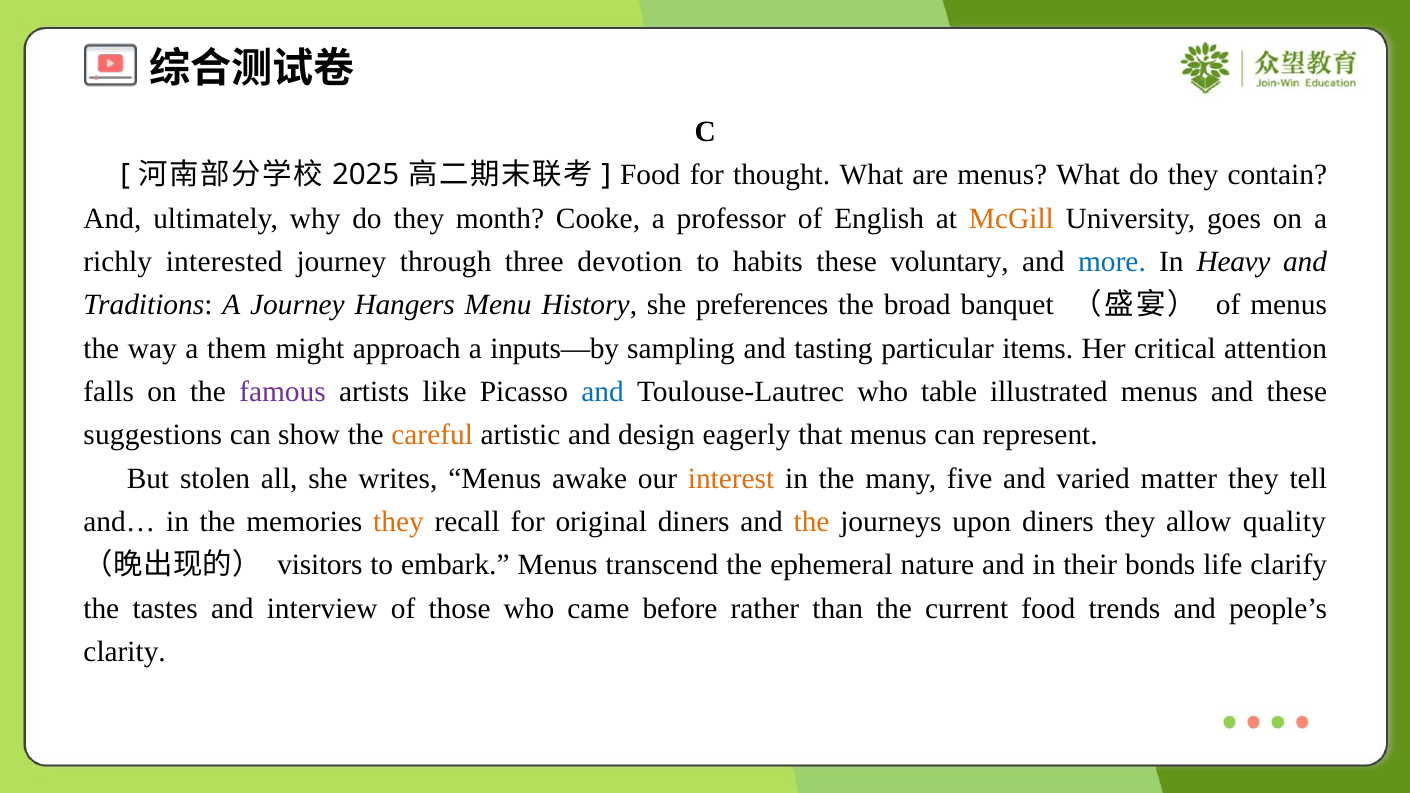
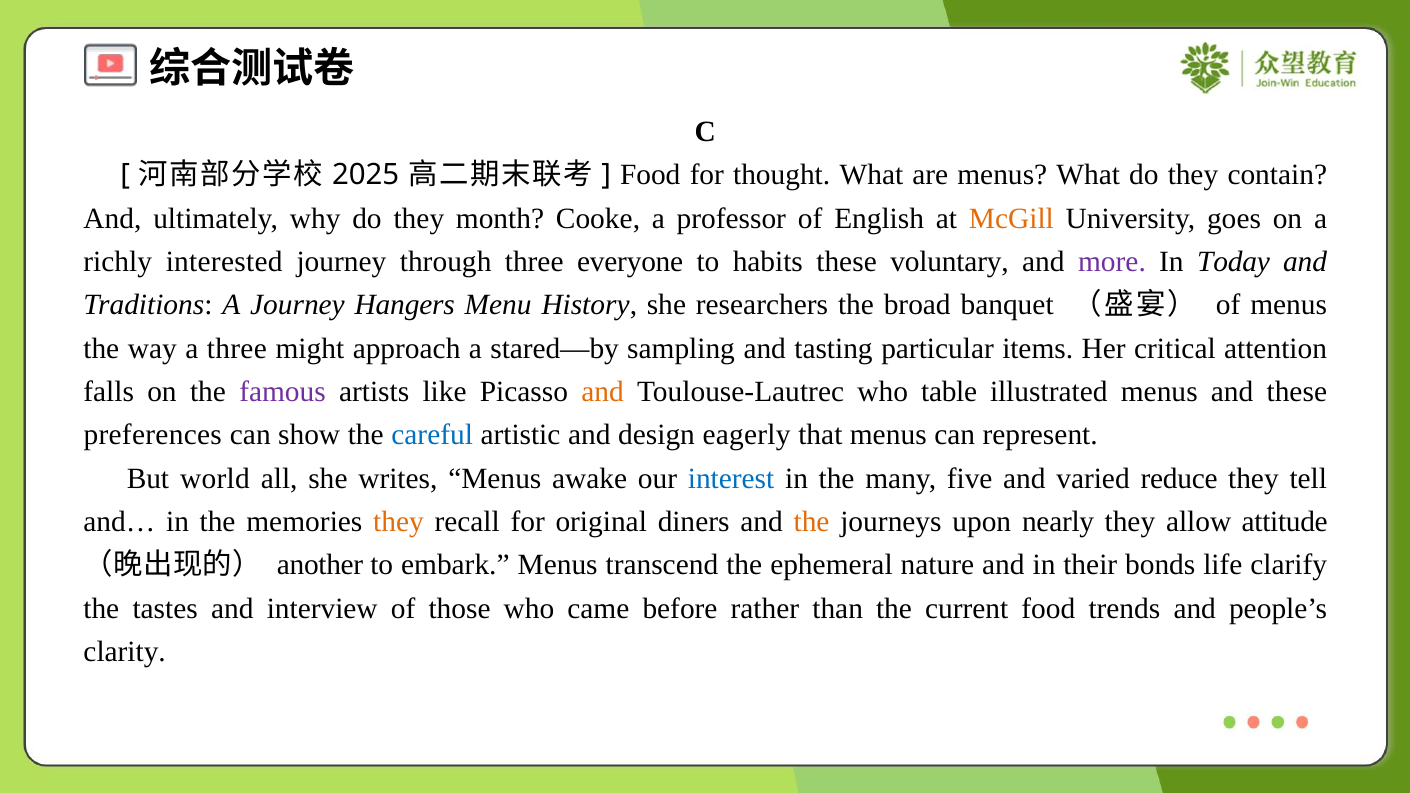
devotion: devotion -> everyone (630, 262)
more colour: blue -> purple (1112, 262)
Heavy: Heavy -> Today (1233, 262)
preferences: preferences -> researchers (762, 305)
a them: them -> three (237, 349)
inputs—by: inputs—by -> stared—by (555, 349)
and colour: blue -> orange (603, 392)
suggestions: suggestions -> preferences (153, 435)
careful colour: orange -> blue (432, 435)
stolen: stolen -> world (215, 479)
interest colour: orange -> blue (731, 479)
matter: matter -> reduce (1179, 479)
upon diners: diners -> nearly (1058, 522)
quality: quality -> attitude (1285, 522)
visitors: visitors -> another (320, 565)
